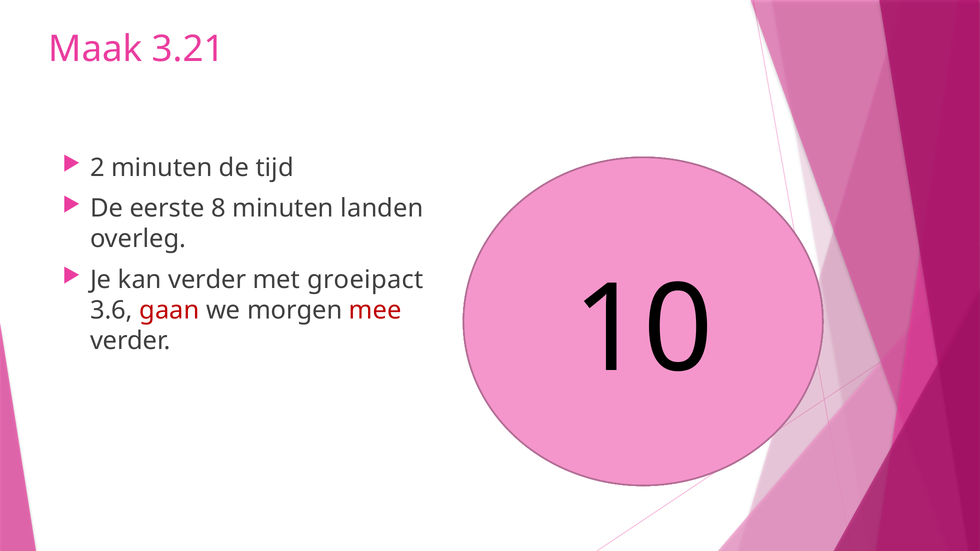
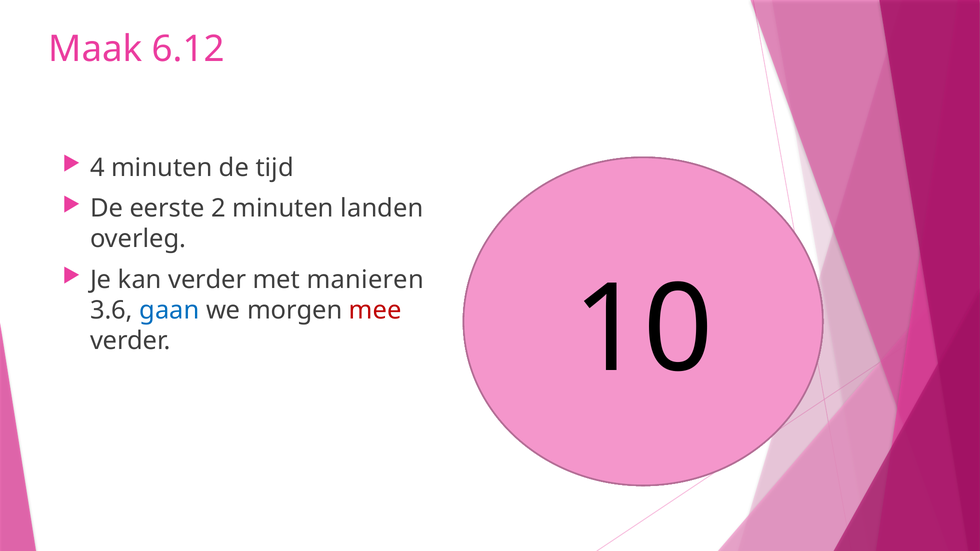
3.21: 3.21 -> 6.12 (188, 49)
2: 2 -> 4 (97, 168)
8: 8 -> 2 (219, 209)
groeipact: groeipact -> manieren (365, 280)
gaan colour: red -> blue (169, 311)
